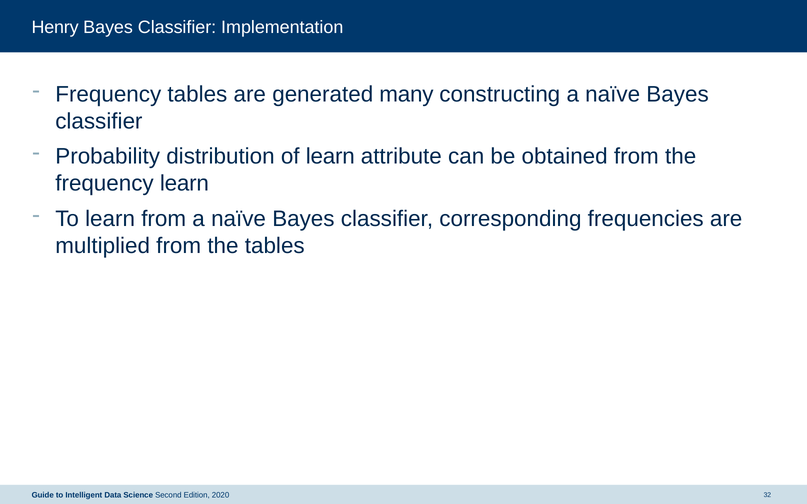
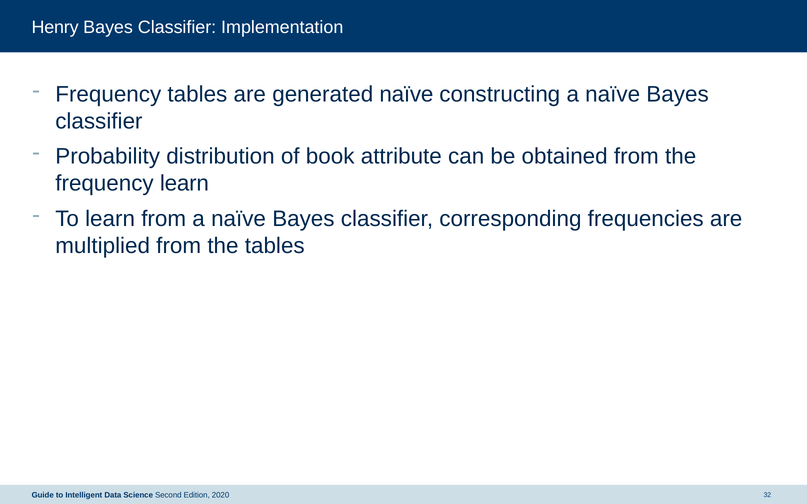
generated many: many -> naïve (406, 94)
of learn: learn -> book (330, 157)
